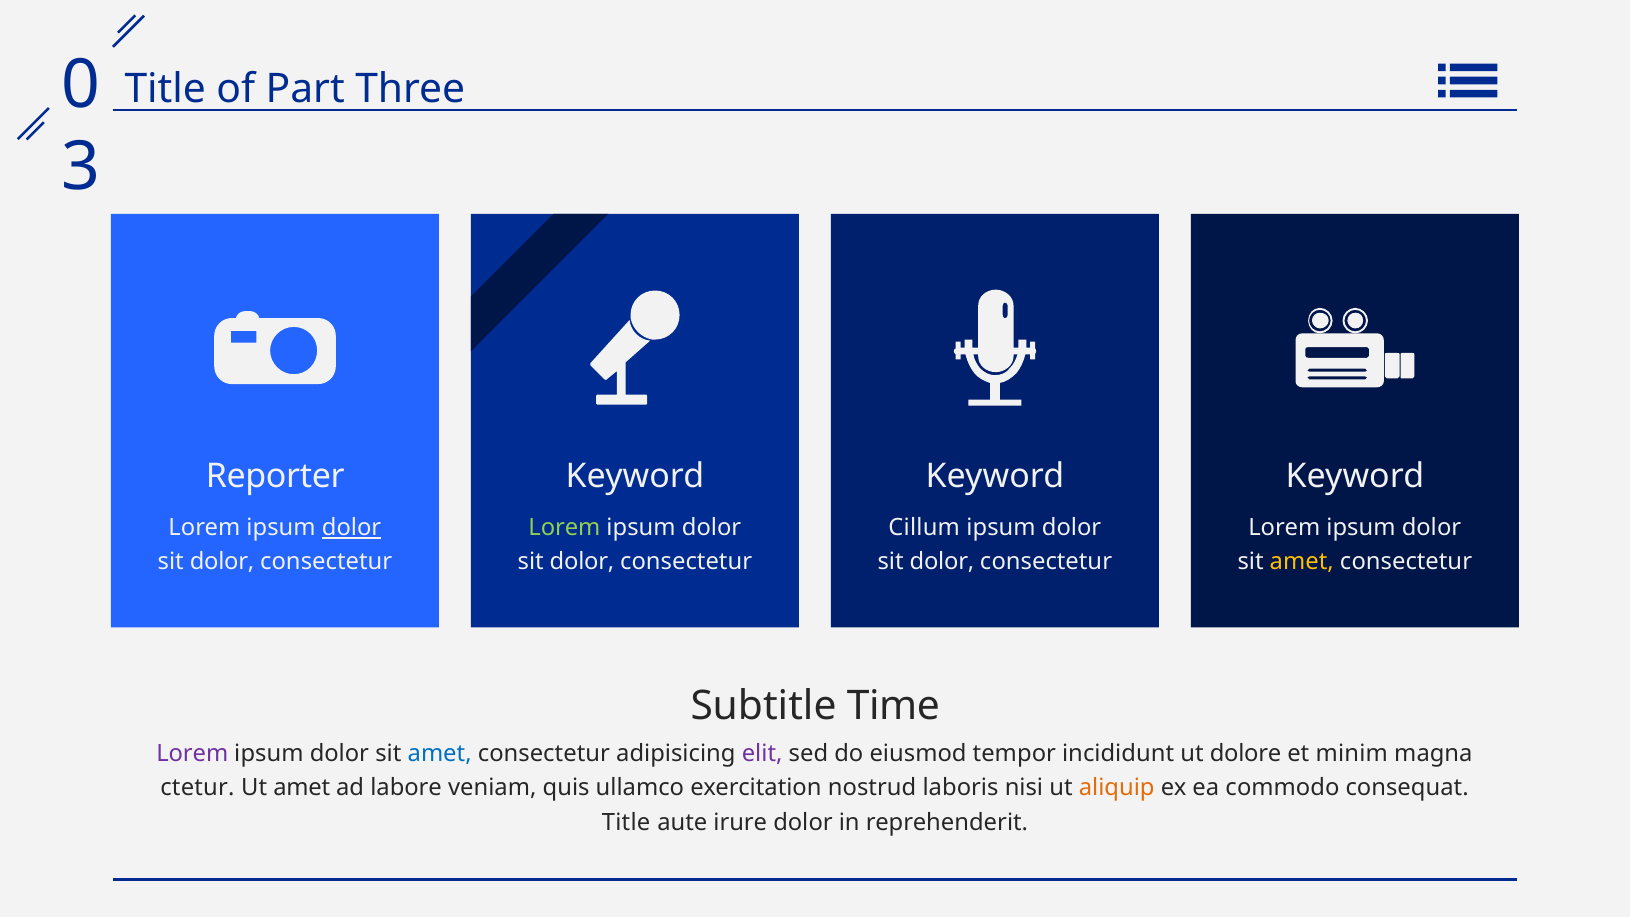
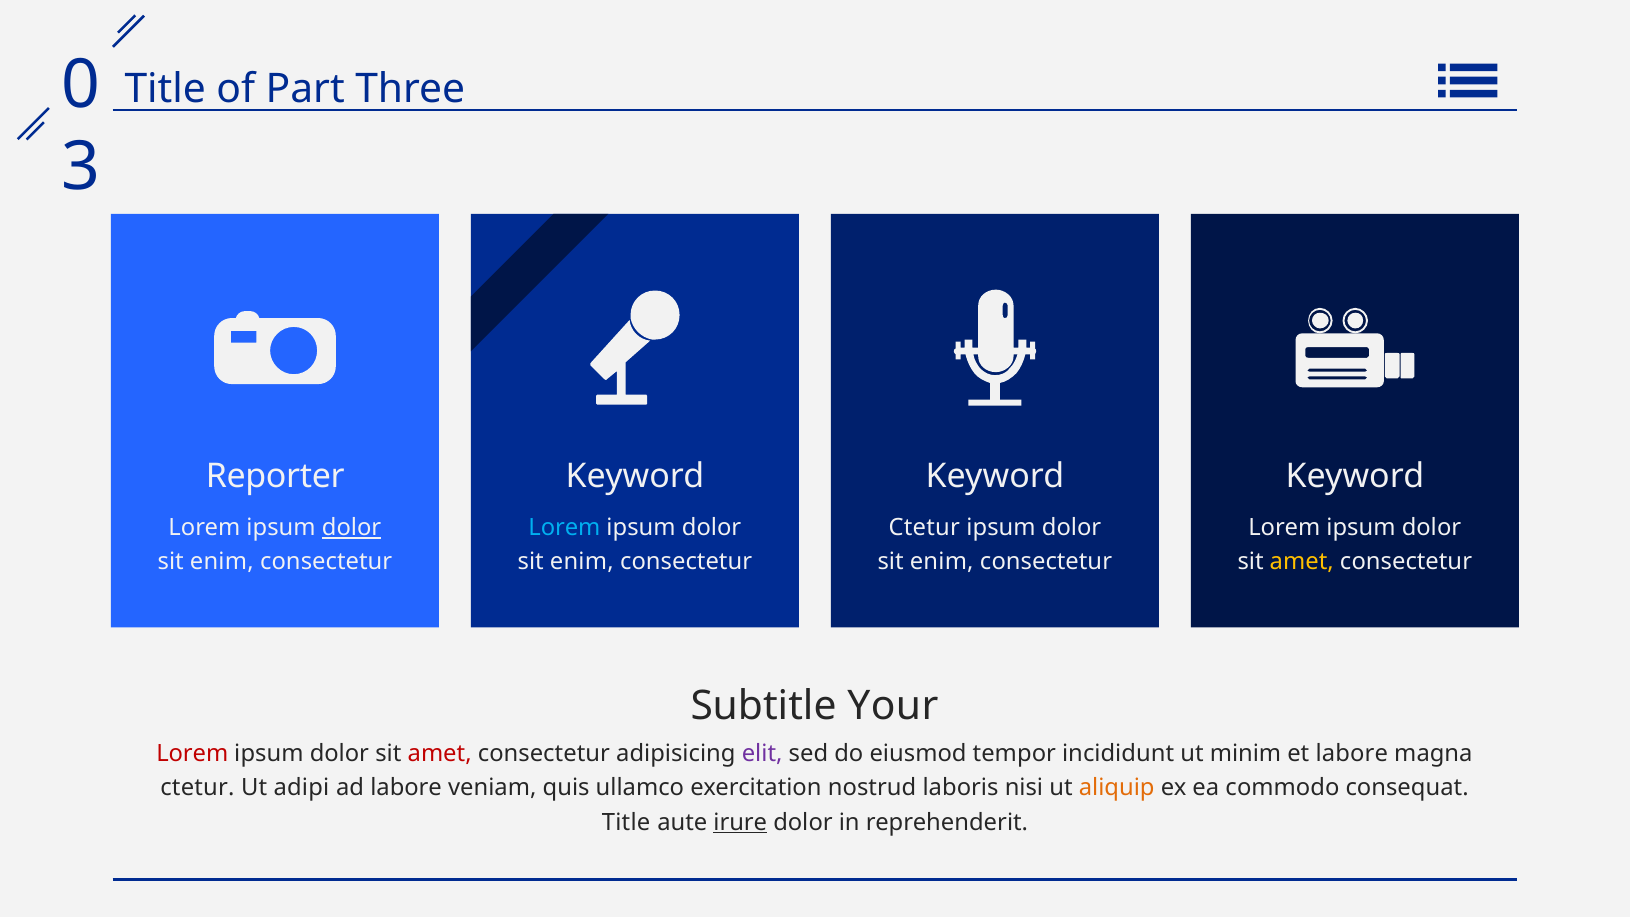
Lorem colour: light green -> light blue (564, 528)
Cillum: Cillum -> Ctetur (924, 528)
dolor: dolor -> enim (222, 562)
dolor: dolor -> enim (582, 562)
dolor: dolor -> enim (942, 562)
Time: Time -> Your (893, 706)
Lorem colour: purple -> red (192, 754)
amet colour: blue -> red (440, 754)
dolore: dolore -> minim (1245, 754)
et minim: minim -> labore (1352, 754)
Ut amet: amet -> adipi (301, 788)
irure underline: none -> present (740, 822)
